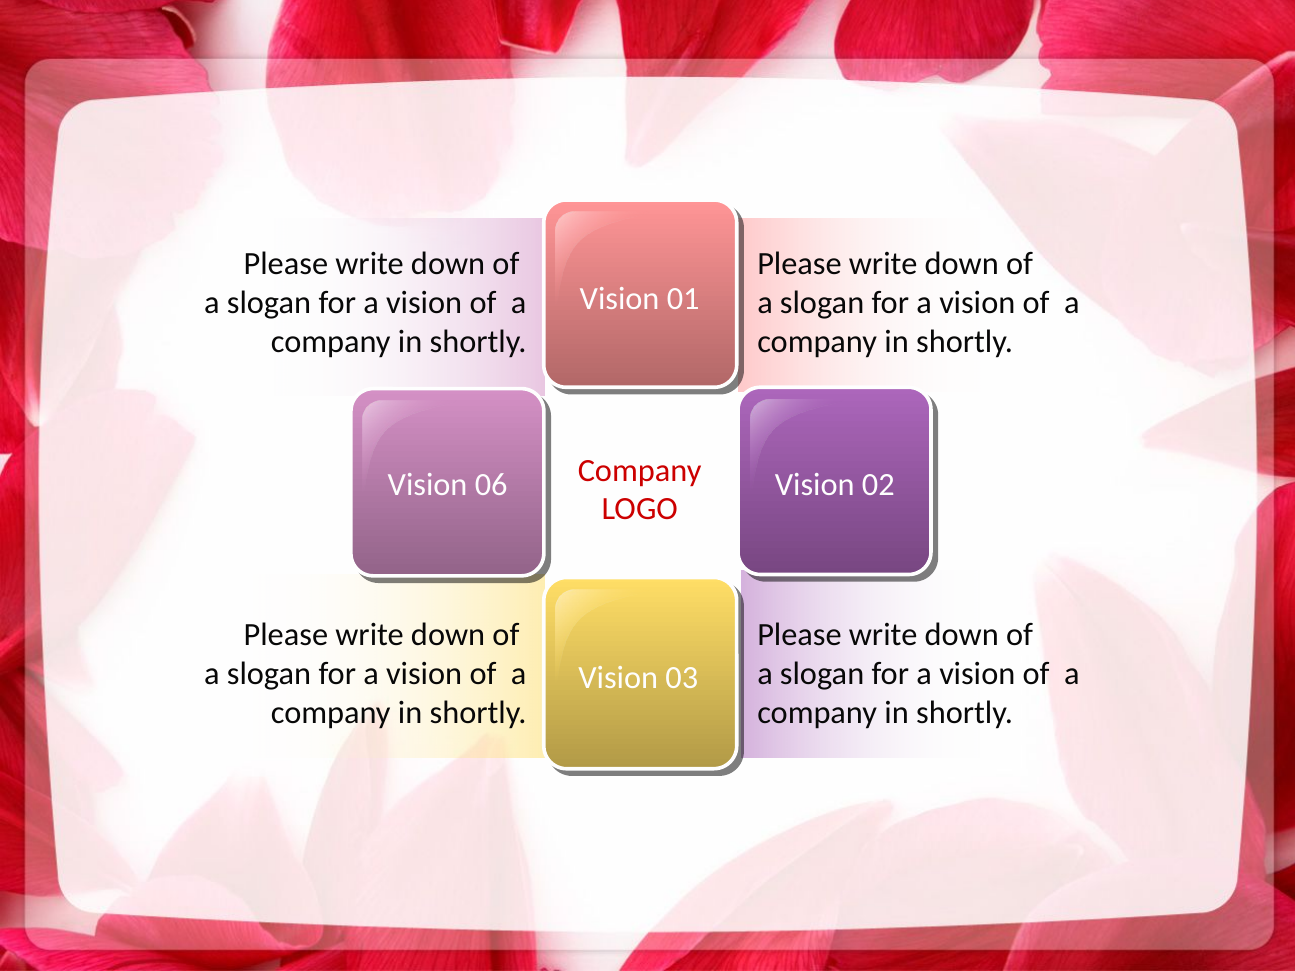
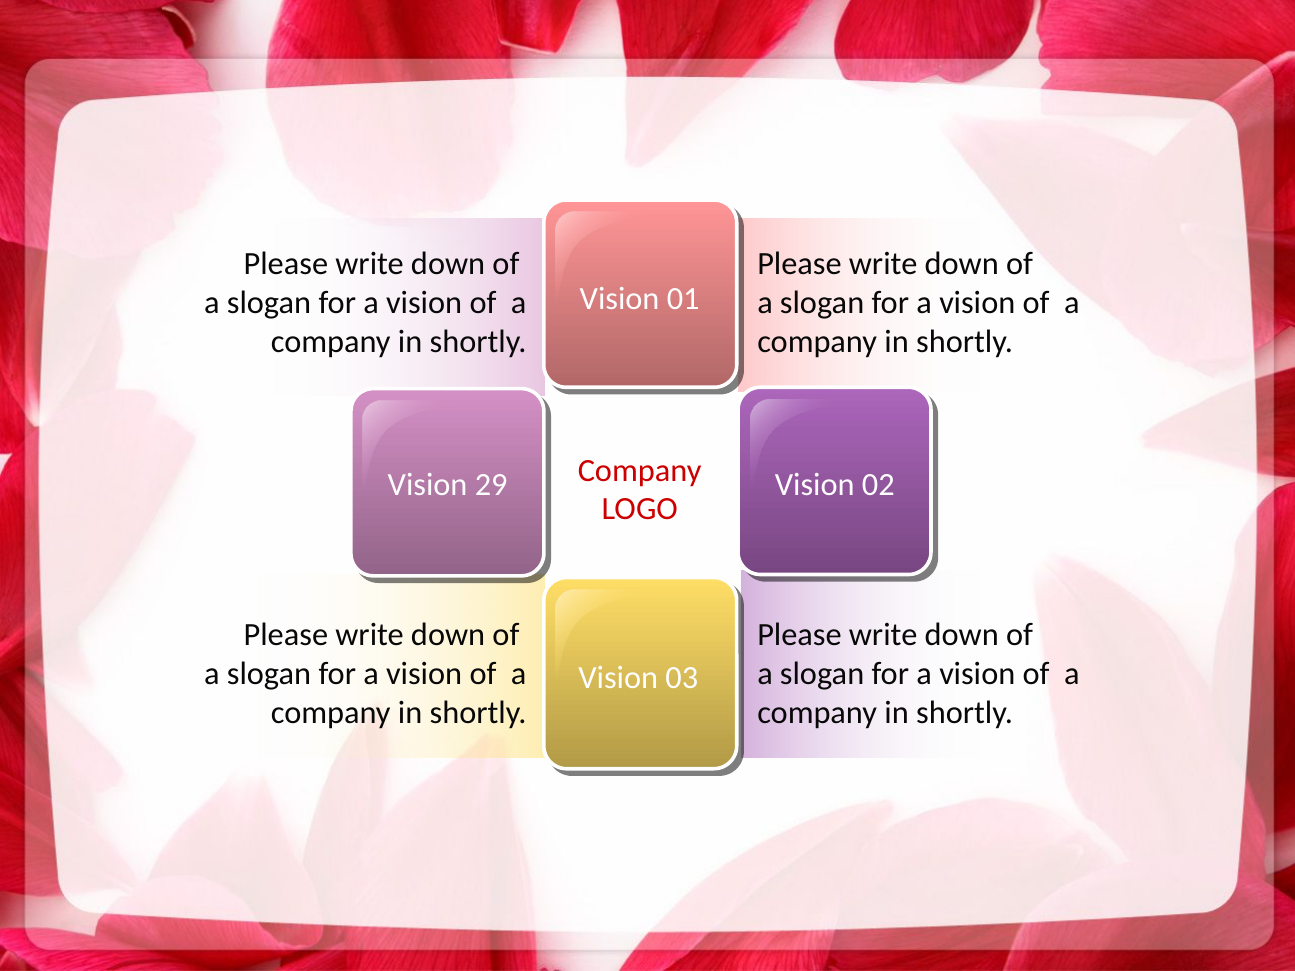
06: 06 -> 29 (491, 485)
